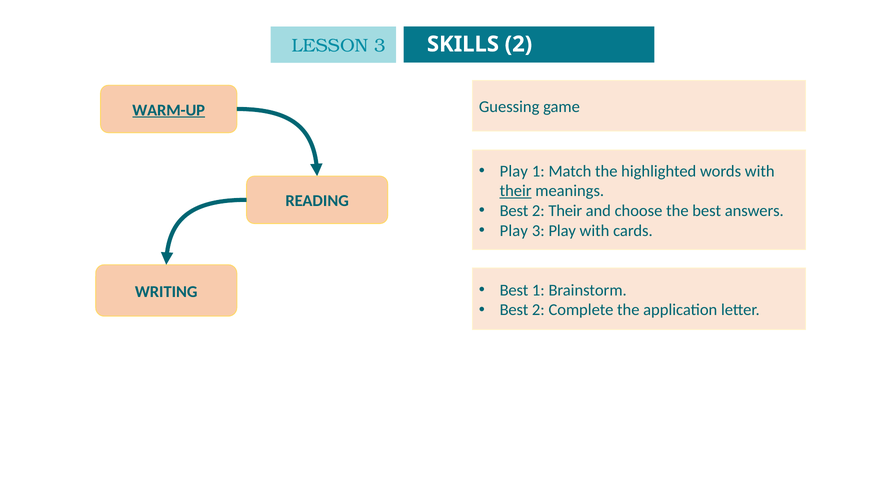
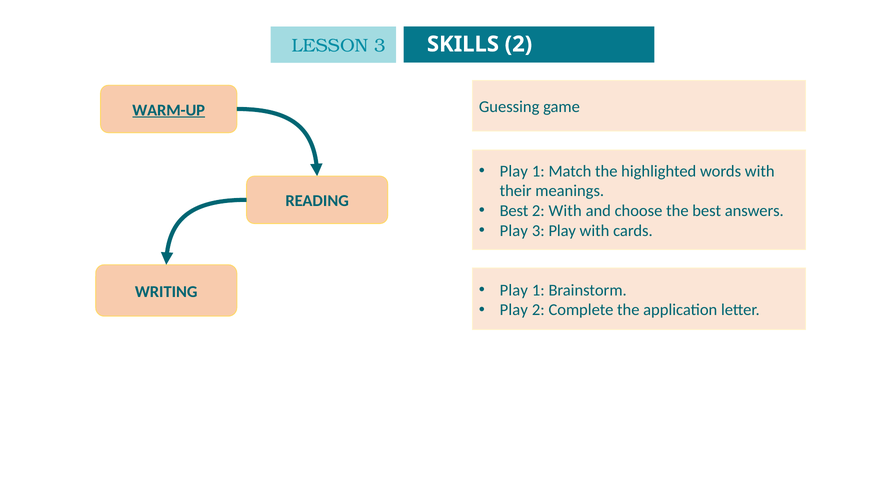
their underline: present -> none (516, 191)
2 Their: Their -> With (565, 211)
Best: Best -> Play (514, 290)
Best: Best -> Play (514, 310)
